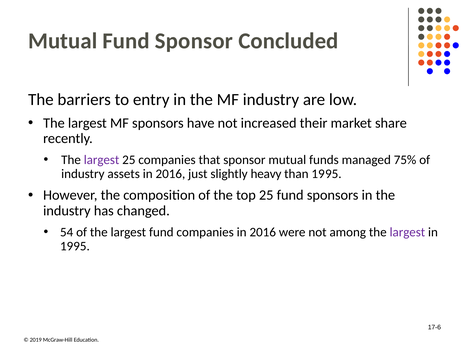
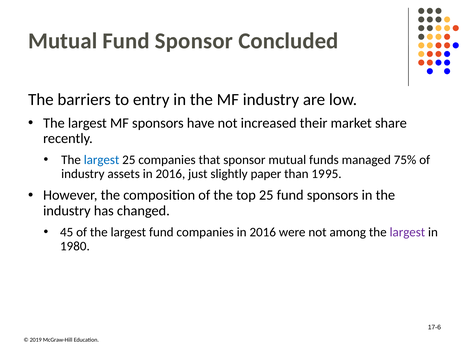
largest colour: purple -> blue (102, 160)
heavy: heavy -> paper (266, 174)
54: 54 -> 45 (67, 232)
95: 95 -> 80 (82, 246)
